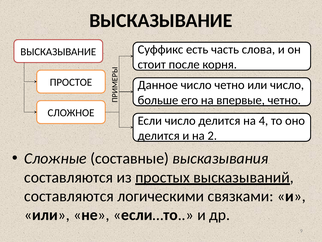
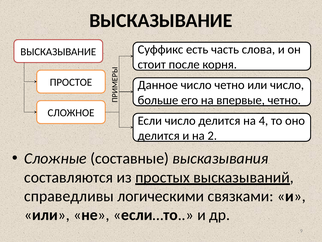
составляются: составляются -> справедливы (69, 196)
